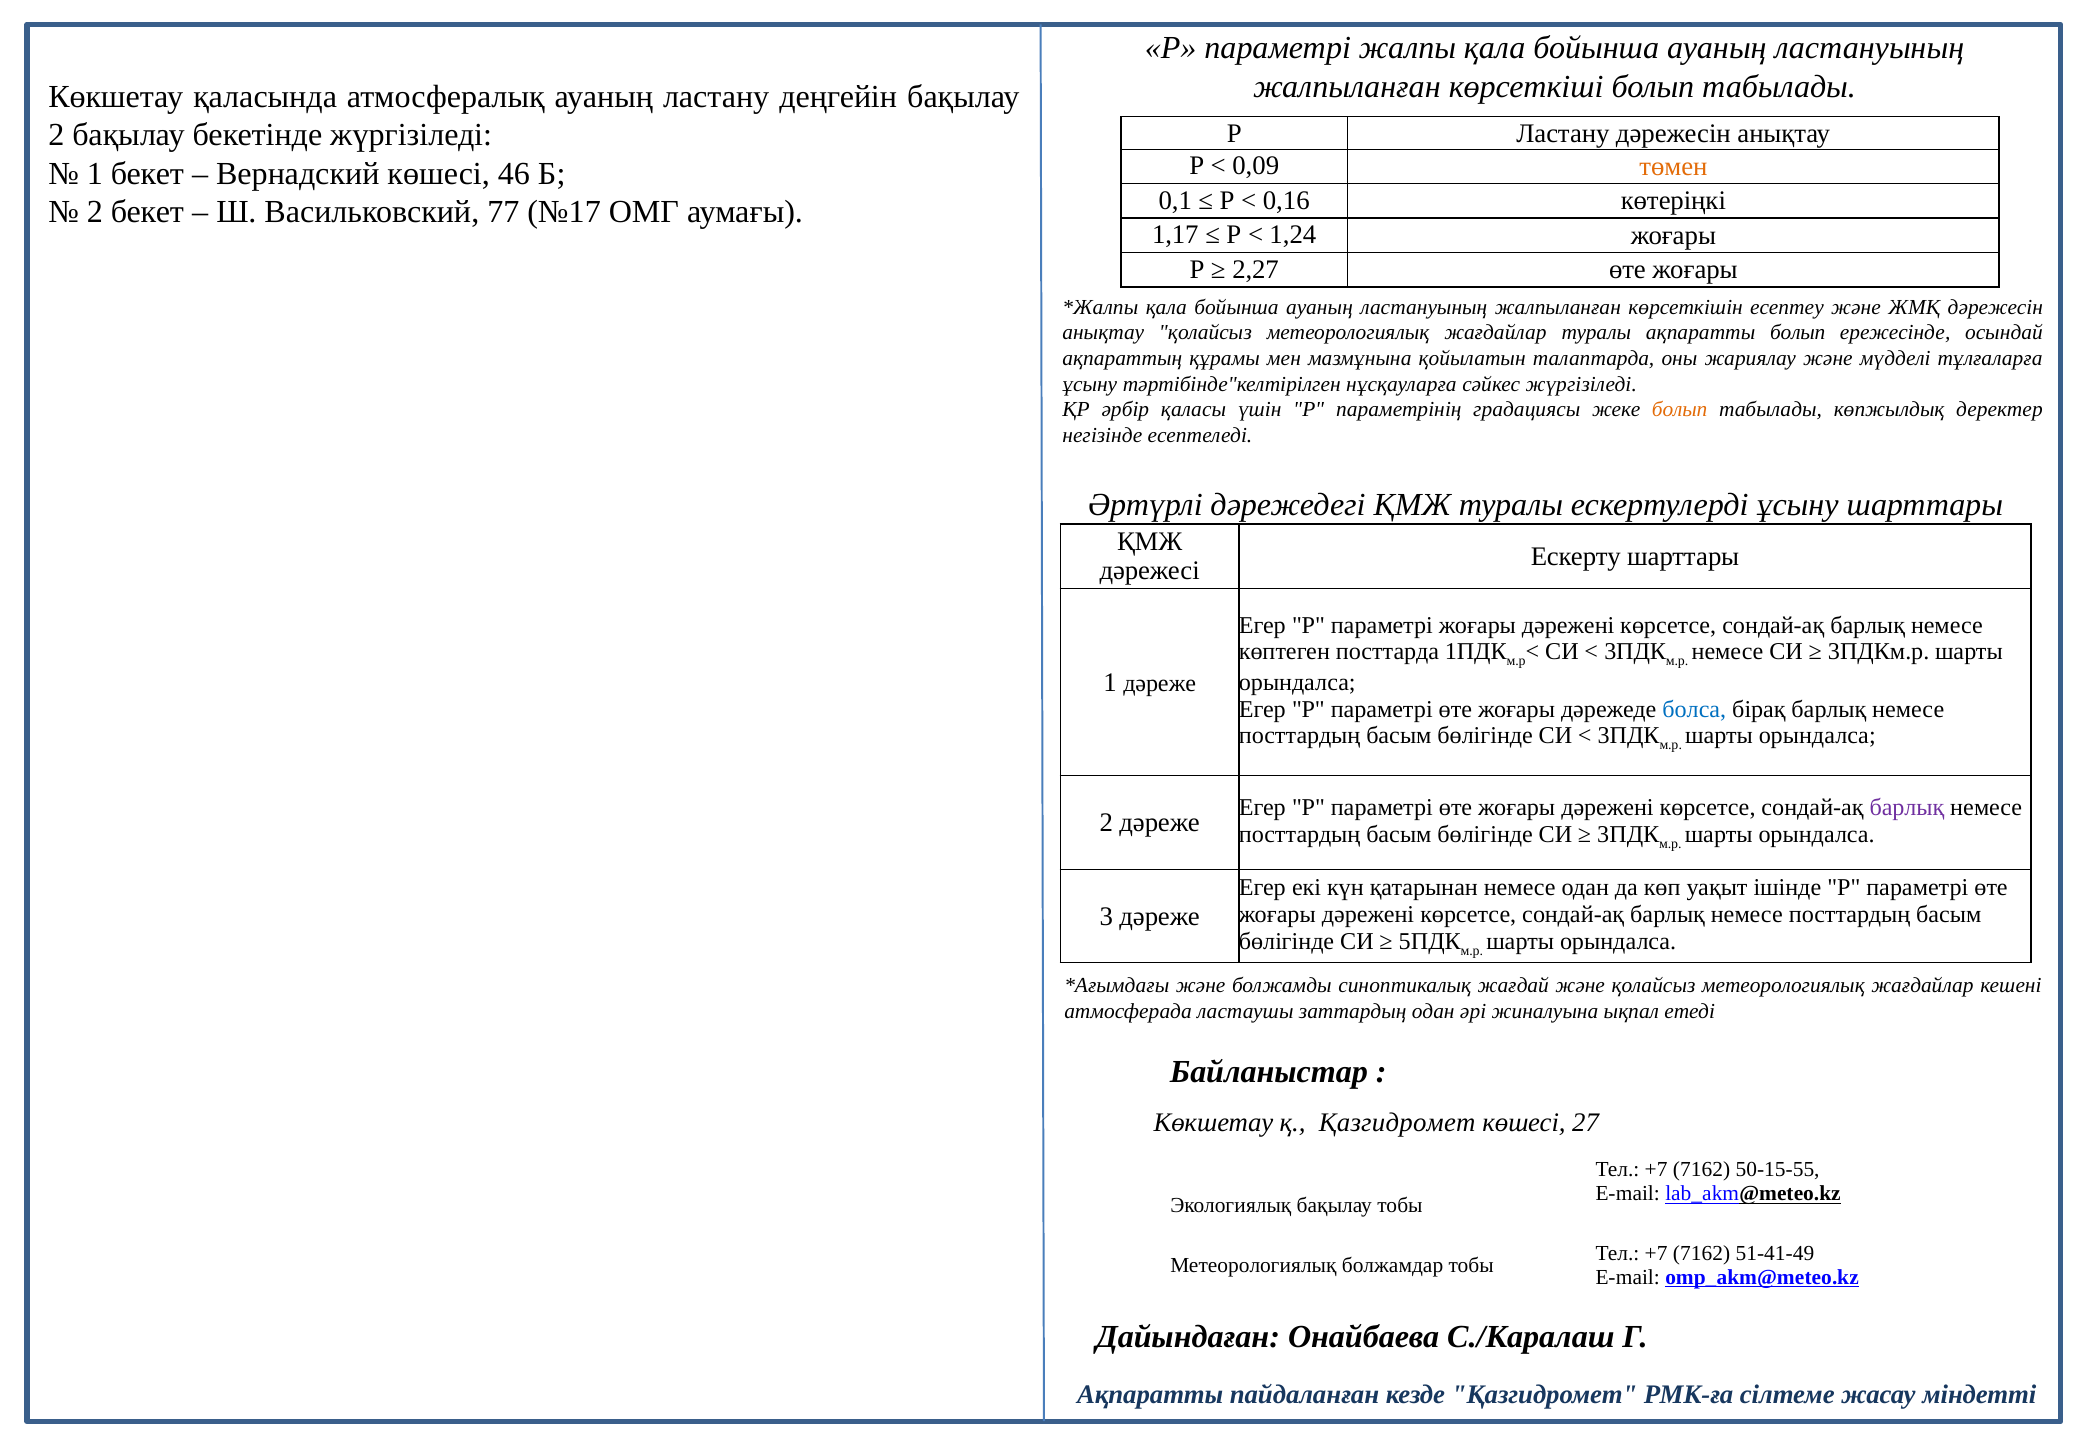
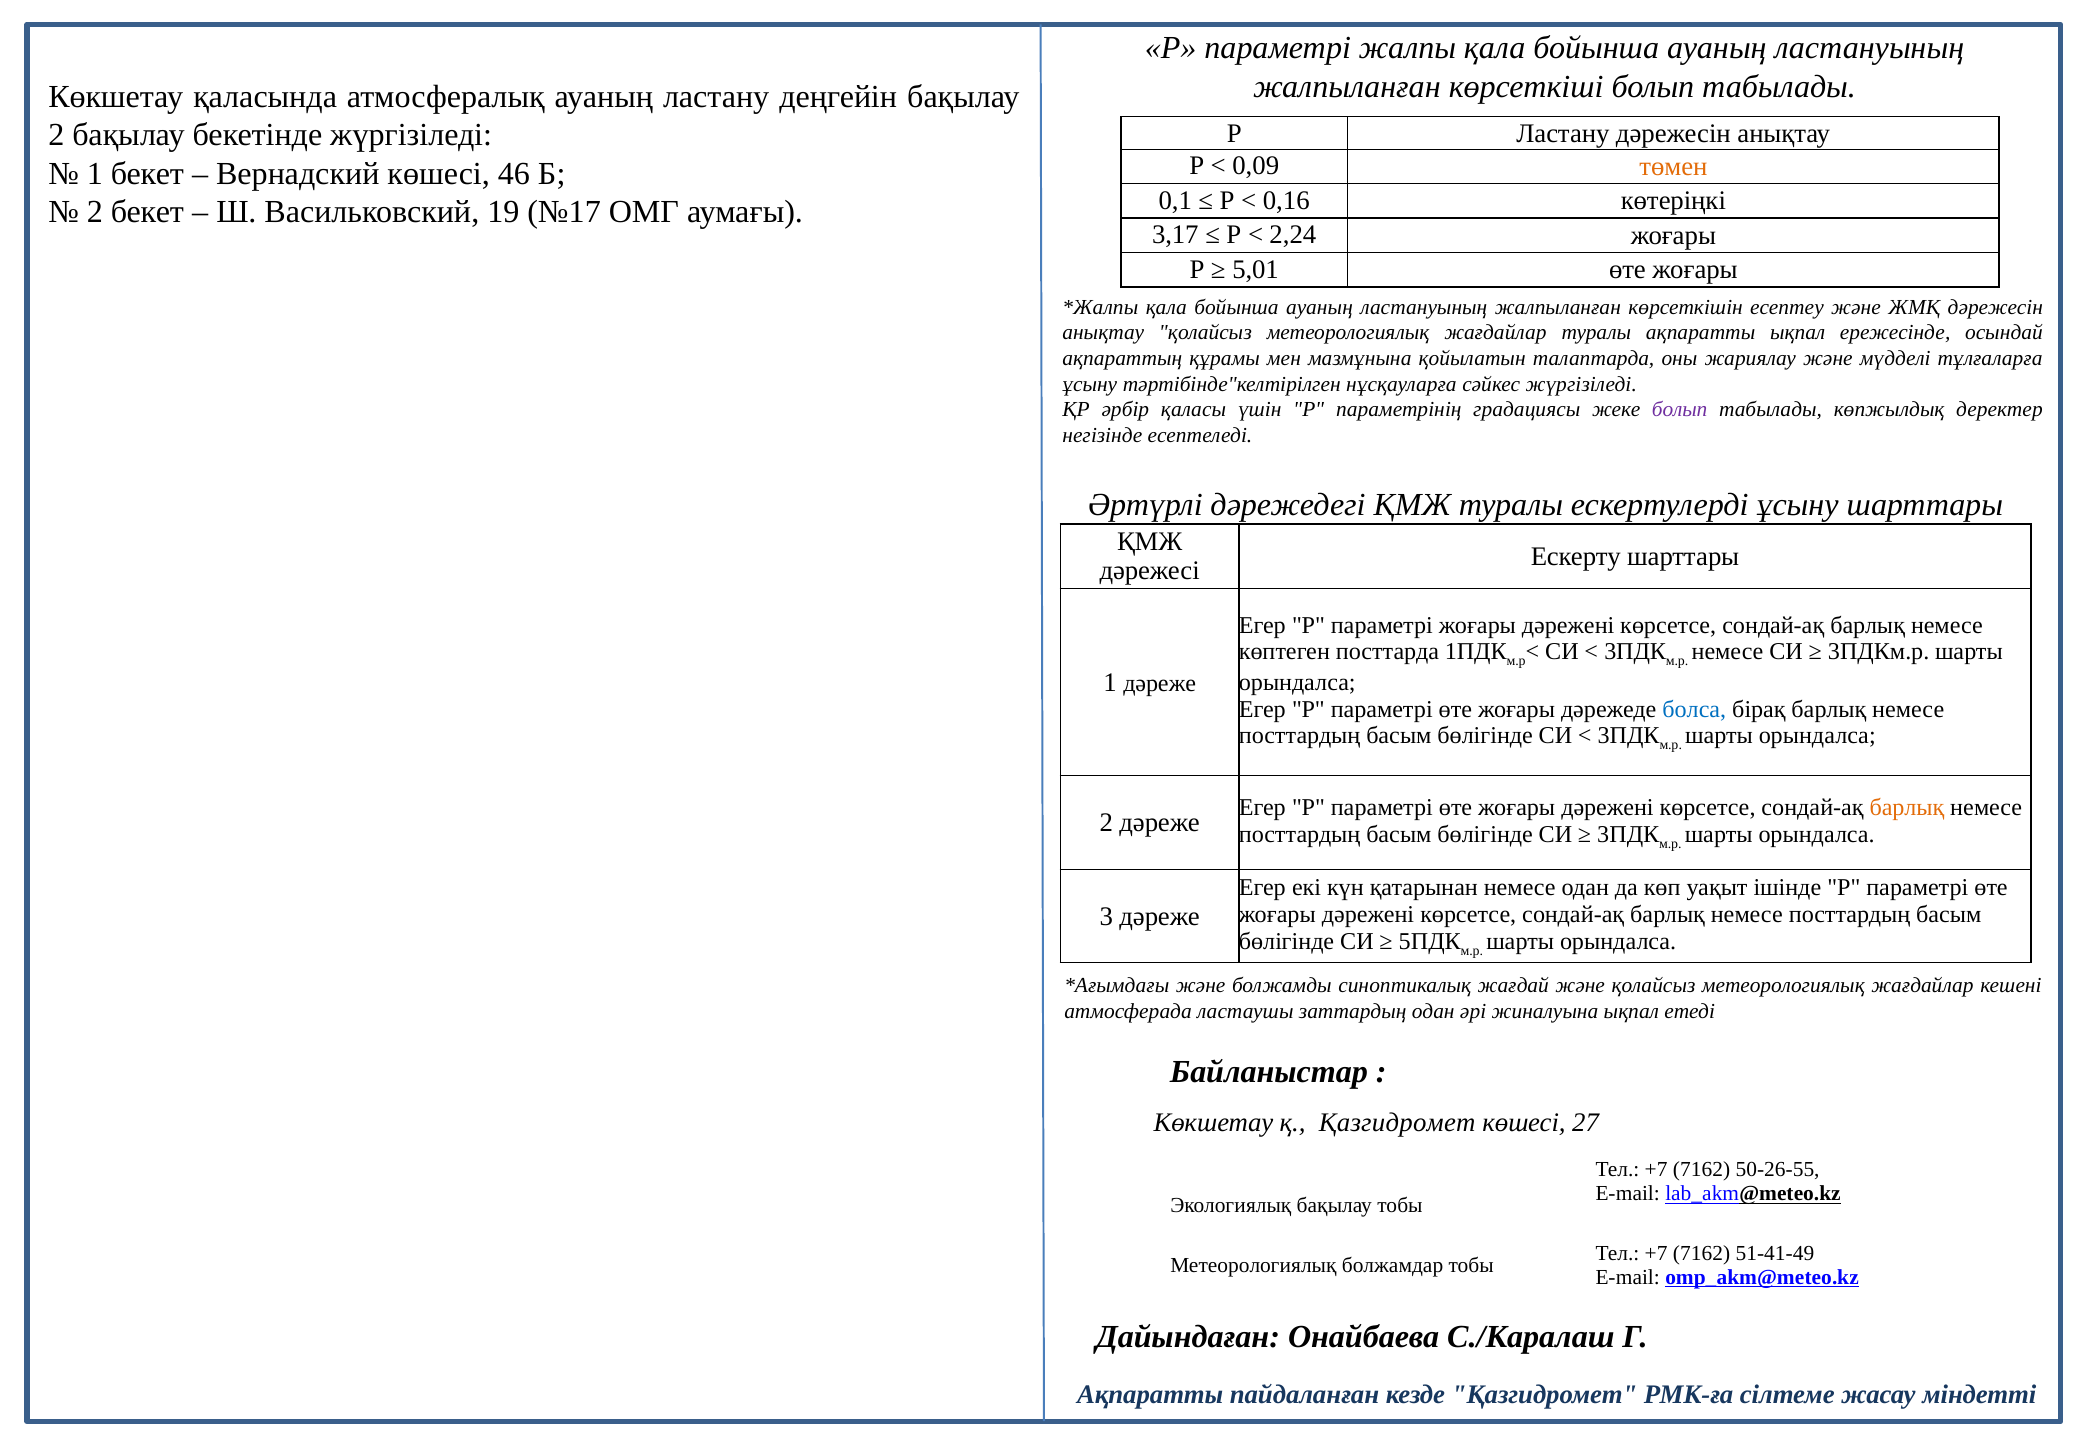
77: 77 -> 19 (503, 212)
1,17: 1,17 -> 3,17 (1175, 235)
1,24: 1,24 -> 2,24 (1293, 235)
2,27: 2,27 -> 5,01 (1256, 269)
ақпаратты болып: болып -> ықпал (1798, 333)
болып colour: orange -> purple (1680, 410)
барлық colour: purple -> orange (1907, 807)
50-15-55: 50-15-55 -> 50-26-55 (1778, 1170)
